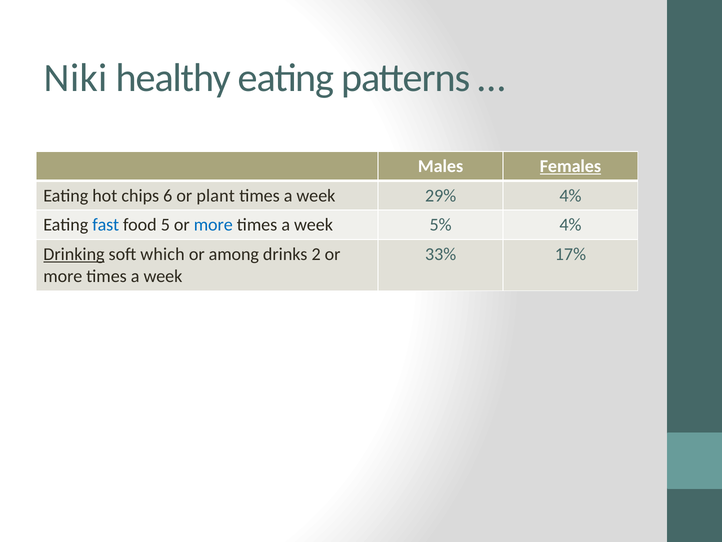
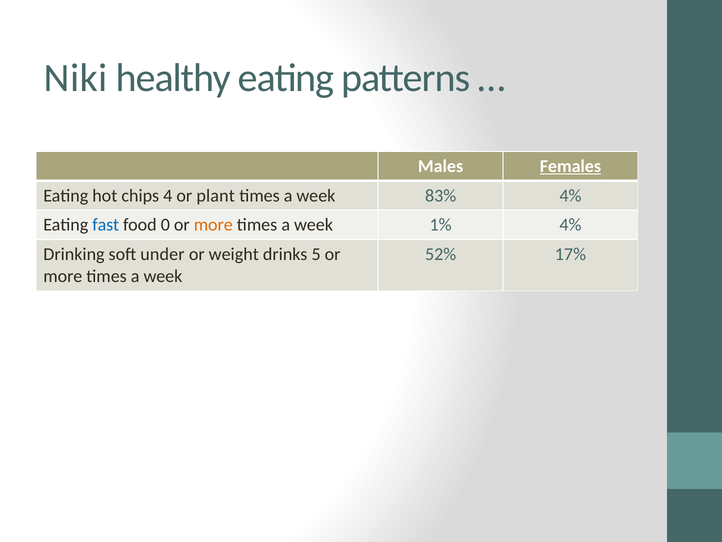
6: 6 -> 4 (168, 195)
29%: 29% -> 83% (441, 195)
5: 5 -> 0 (165, 225)
more colour: blue -> orange (213, 225)
5%: 5% -> 1% (441, 225)
Drinking underline: present -> none (74, 254)
which: which -> under (162, 254)
among: among -> weight (234, 254)
2: 2 -> 5 (316, 254)
33%: 33% -> 52% (441, 254)
